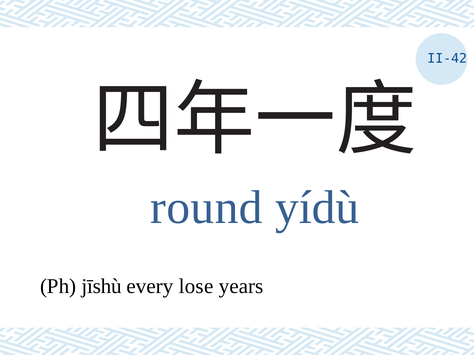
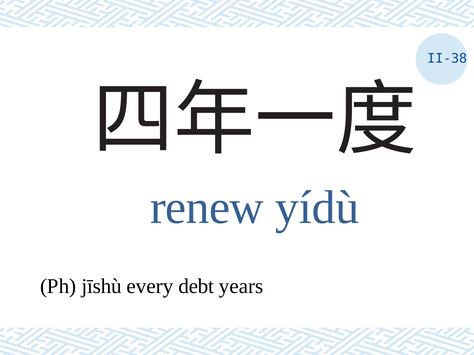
II-42: II-42 -> II-38 (447, 59)
round: round -> renew (207, 208)
lose: lose -> debt (196, 287)
